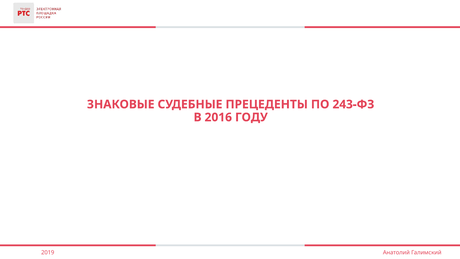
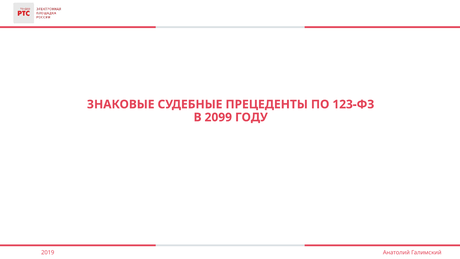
243-ФЗ: 243-ФЗ -> 123-ФЗ (353, 104)
2016: 2016 -> 2099 (218, 117)
